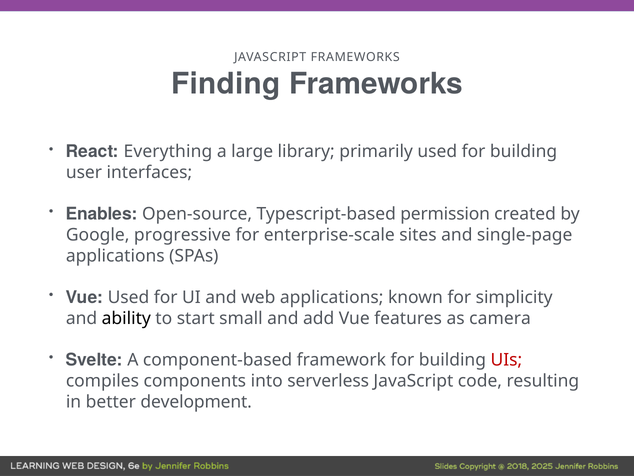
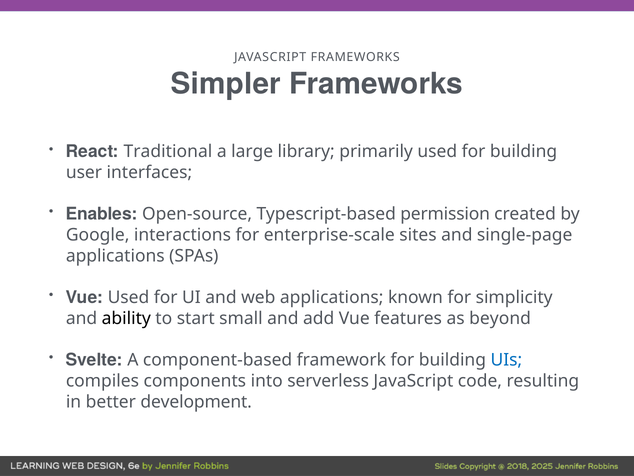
Finding: Finding -> Simpler (226, 84)
Everything: Everything -> Traditional (168, 152)
progressive: progressive -> interactions (182, 235)
camera: camera -> beyond (500, 318)
UIs colour: red -> blue (506, 360)
